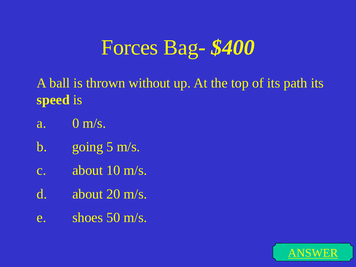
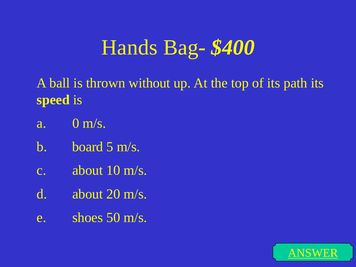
Forces: Forces -> Hands (129, 47)
going: going -> board (88, 147)
